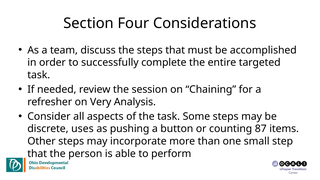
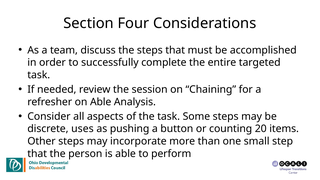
on Very: Very -> Able (101, 102)
87: 87 -> 20 (261, 129)
